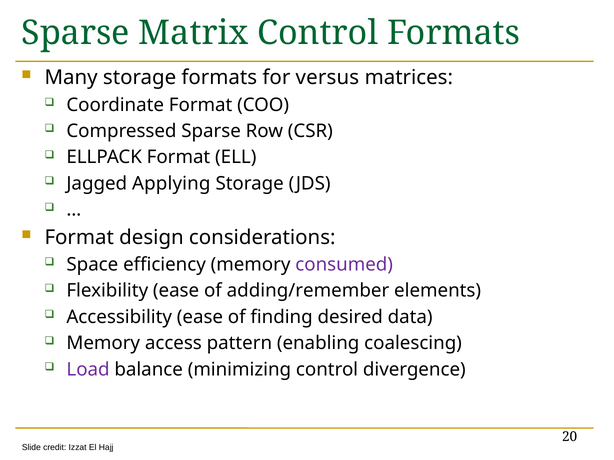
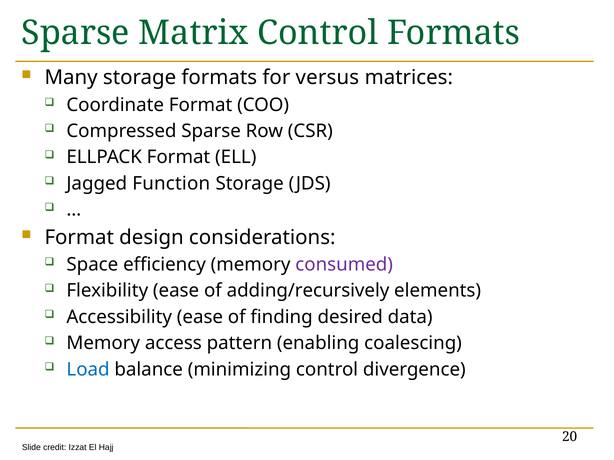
Applying: Applying -> Function (171, 184)
adding/remember: adding/remember -> adding/recursively (308, 291)
Load colour: purple -> blue (88, 370)
